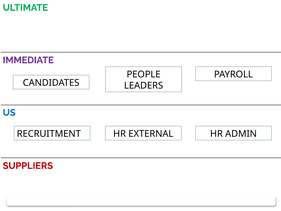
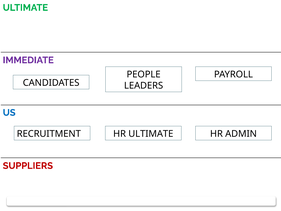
HR EXTERNAL: EXTERNAL -> ULTIMATE (151, 134)
